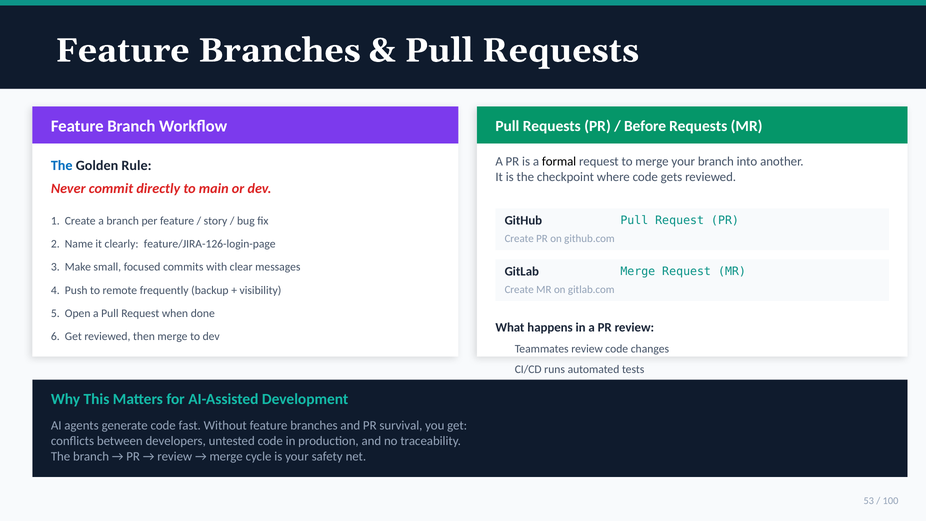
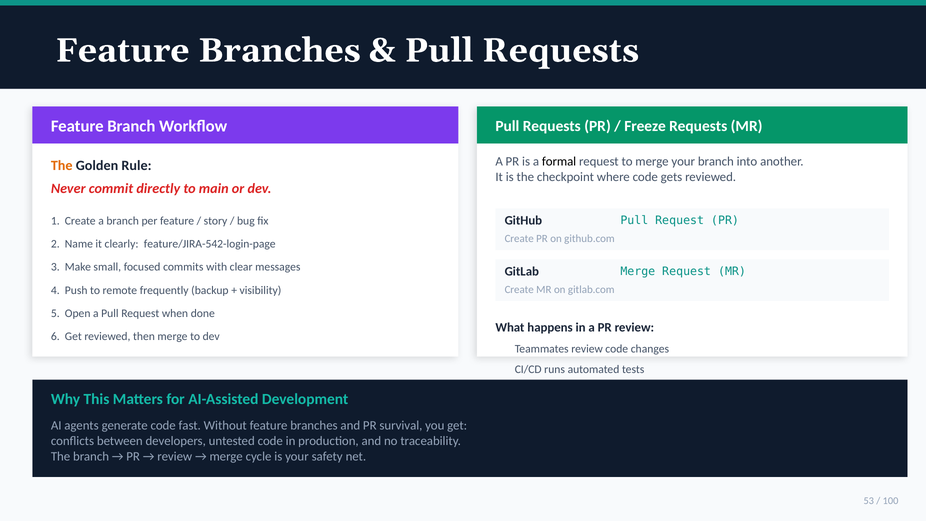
Before: Before -> Freeze (645, 126)
The colour: blue -> orange (62, 165)
feature/JIRA-126-login-page: feature/JIRA-126-login-page -> feature/JIRA-542-login-page (210, 244)
